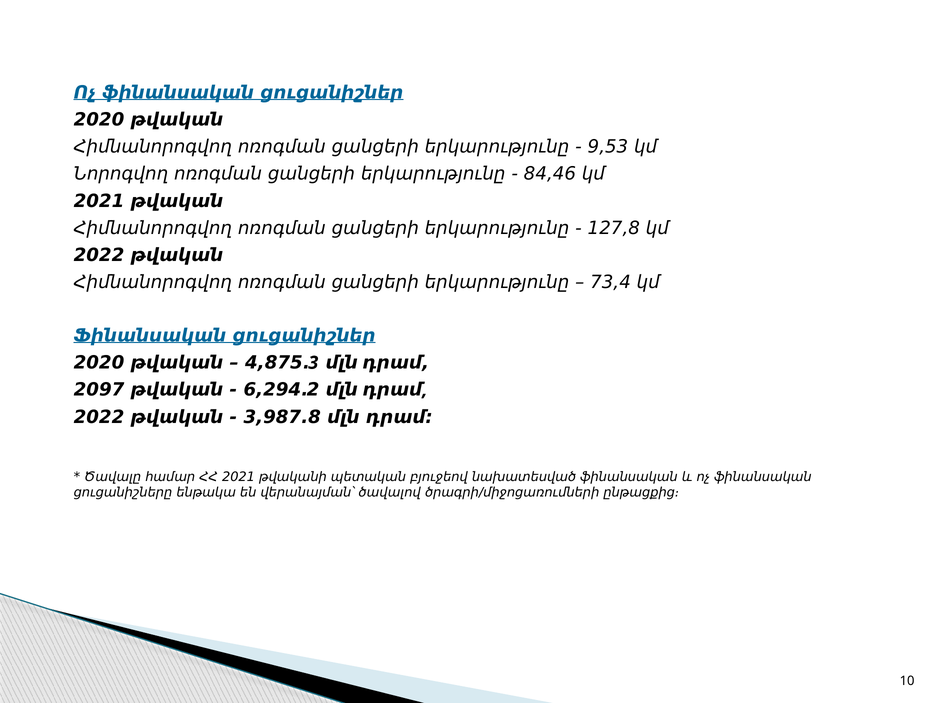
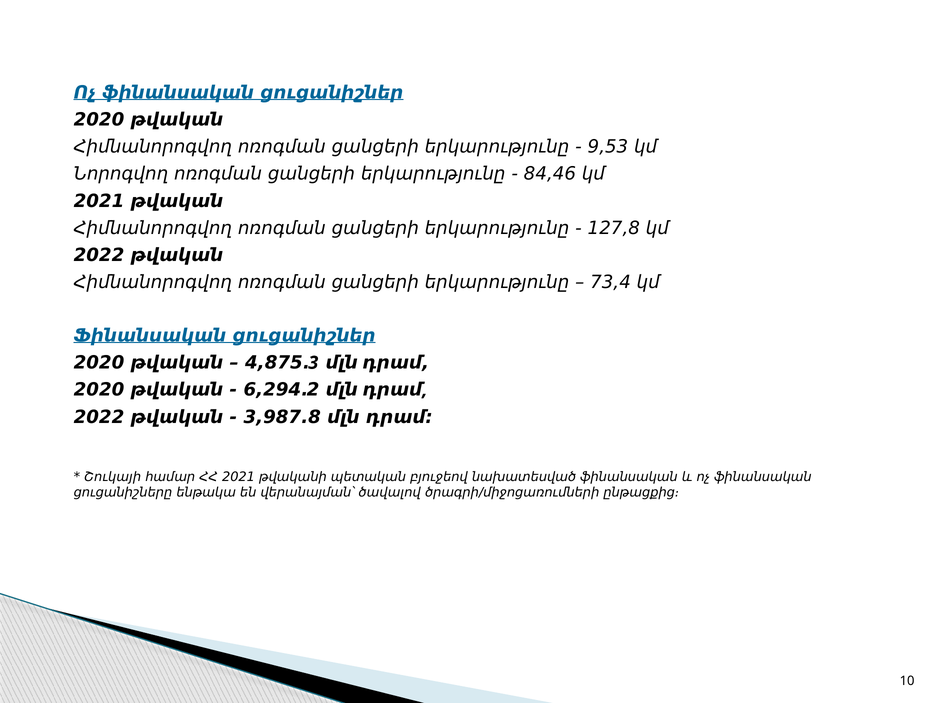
2097: 2097 -> 2020 (99, 390)
Ծավալը: Ծավալը -> Շուկայի (113, 477)
